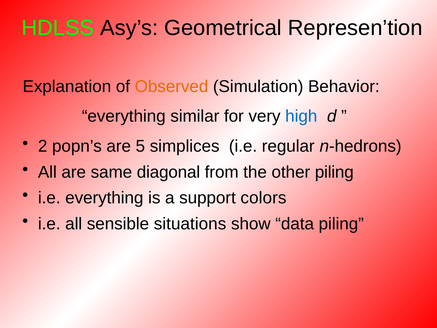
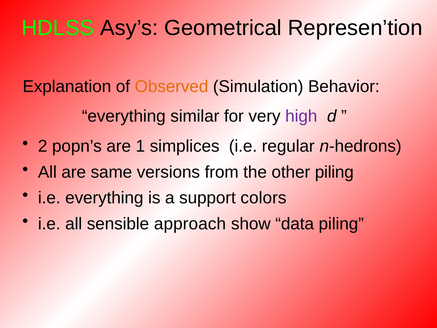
high colour: blue -> purple (301, 116)
5: 5 -> 1 (140, 146)
diagonal: diagonal -> versions (168, 172)
situations: situations -> approach (190, 224)
